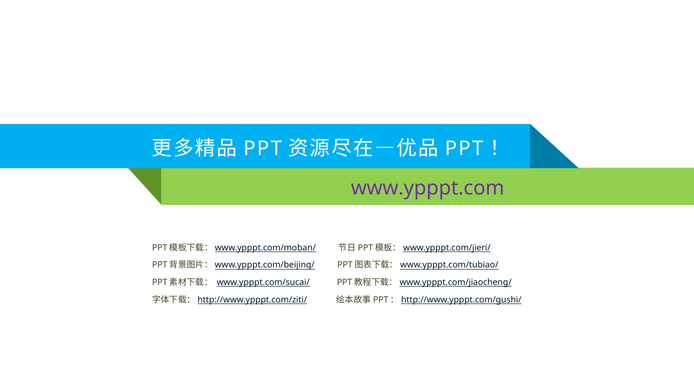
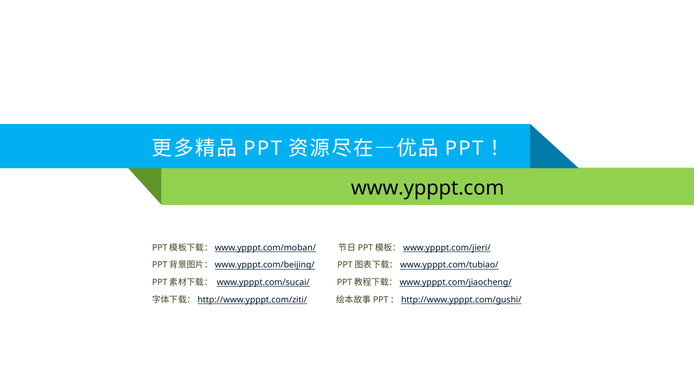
www.ypppt.com colour: purple -> black (428, 188)
